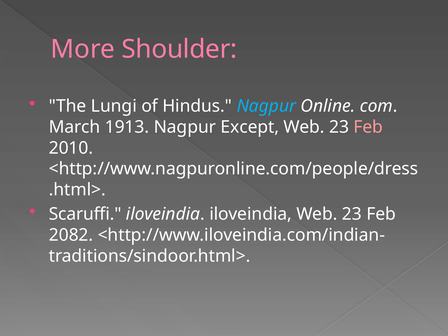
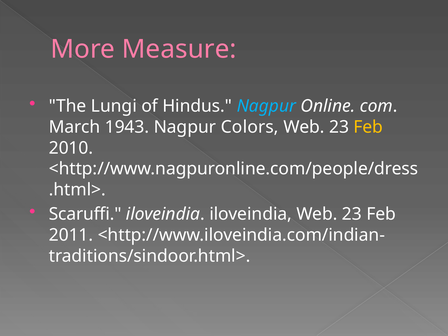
Shoulder: Shoulder -> Measure (179, 49)
1913: 1913 -> 1943 (127, 127)
Except: Except -> Colors (250, 127)
Feb colour: pink -> yellow (368, 127)
2082: 2082 -> 2011 (71, 235)
